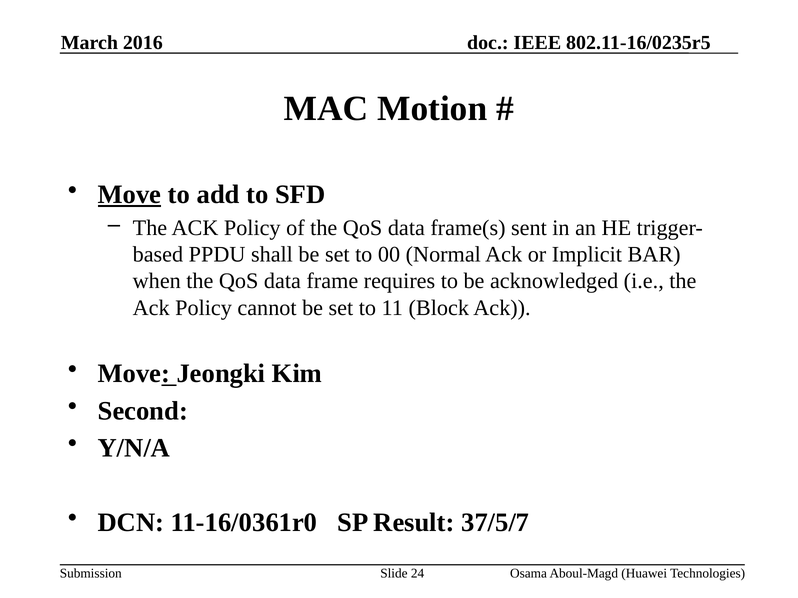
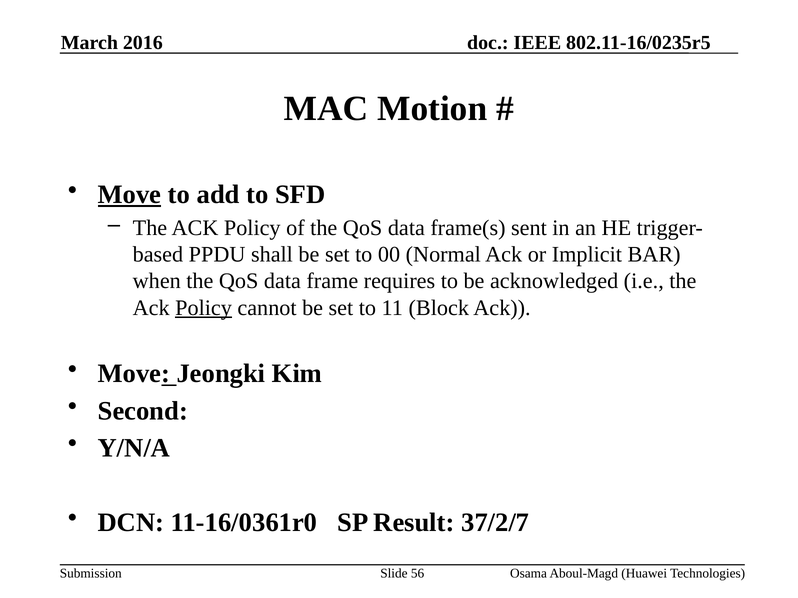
Policy underline: none -> present (204, 308)
37/5/7: 37/5/7 -> 37/2/7 (495, 523)
24: 24 -> 56 (418, 574)
